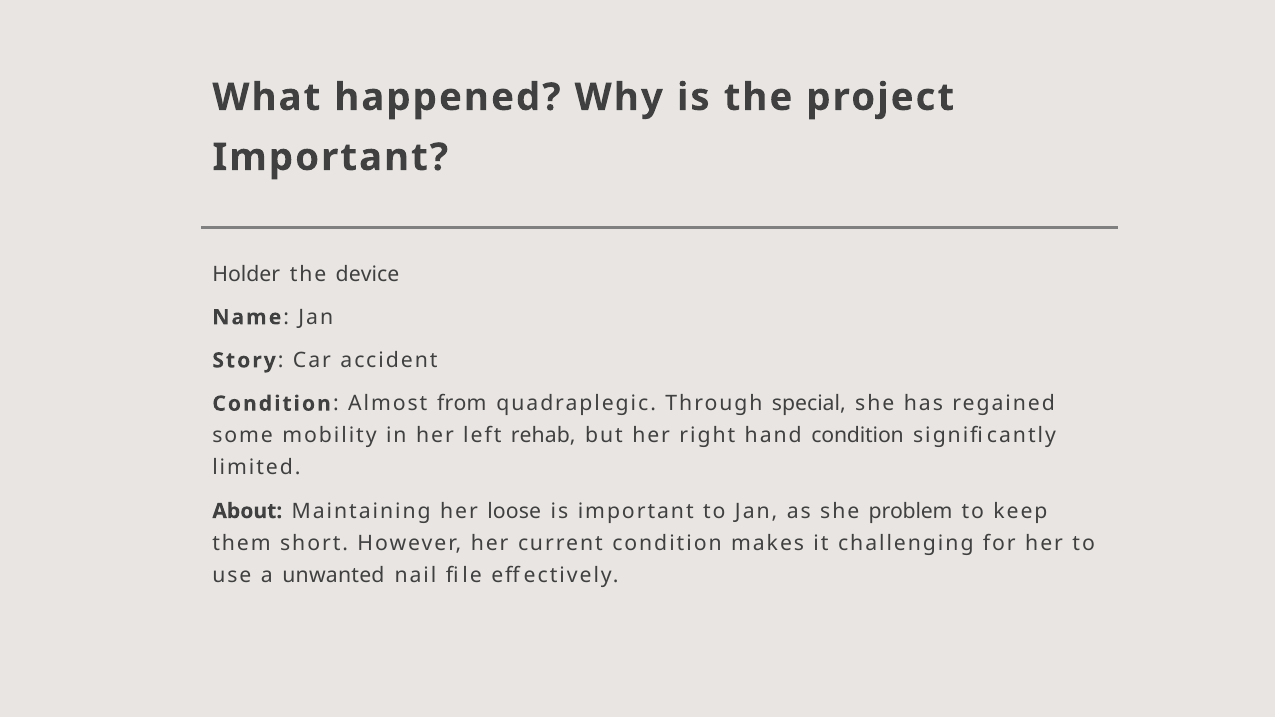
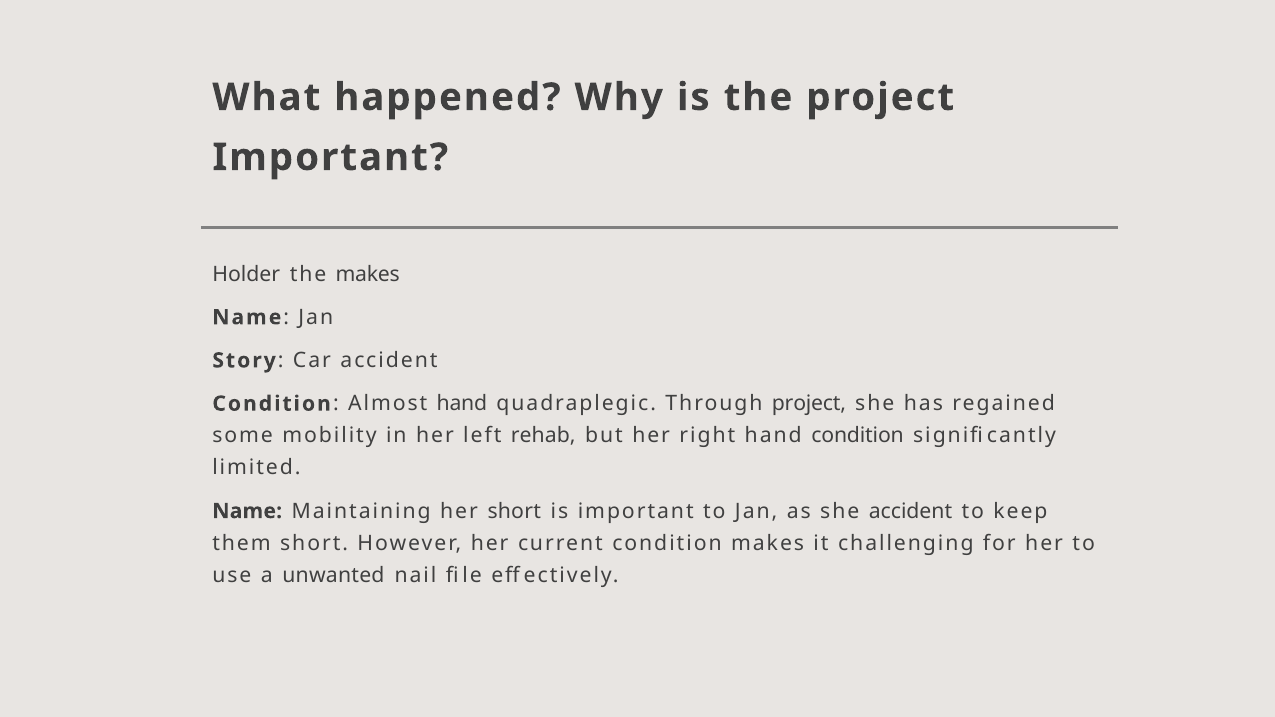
the device: device -> makes (368, 274)
Almost from: from -> hand (462, 404)
Through special: special -> project (809, 404)
About: About -> Name (247, 511)
her loose: loose -> short (514, 511)
she problem: problem -> accident (910, 511)
